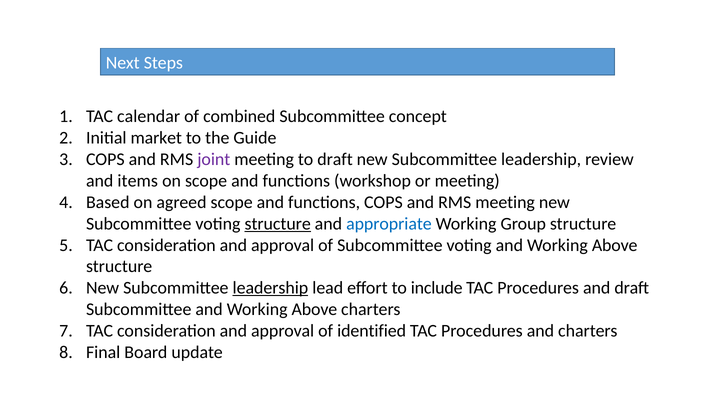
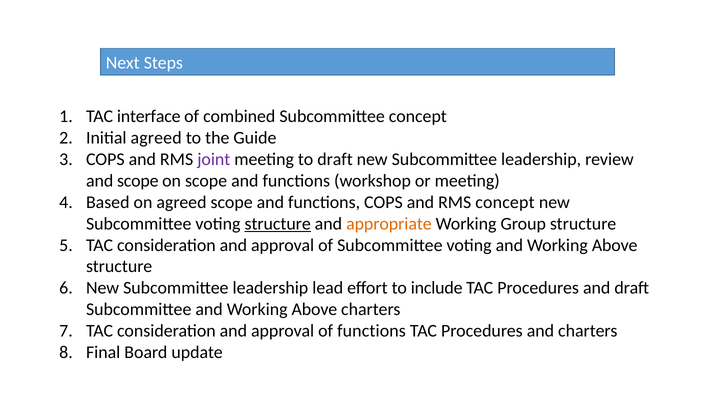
calendar: calendar -> interface (149, 117)
Initial market: market -> agreed (156, 138)
and items: items -> scope (138, 181)
RMS meeting: meeting -> concept (505, 202)
appropriate colour: blue -> orange (389, 224)
leadership underline: present -> none (270, 288)
of identified: identified -> functions (371, 331)
